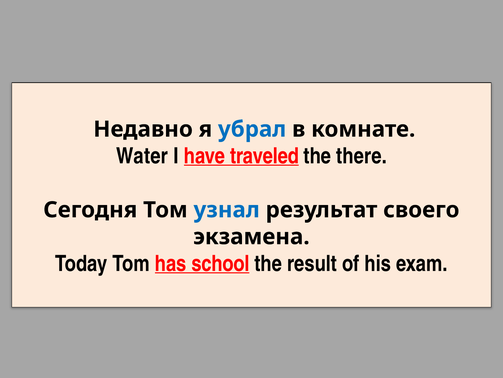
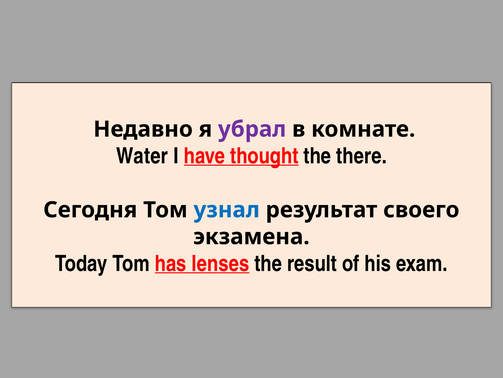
убрал colour: blue -> purple (252, 129)
traveled: traveled -> thought (264, 156)
school: school -> lenses (220, 263)
